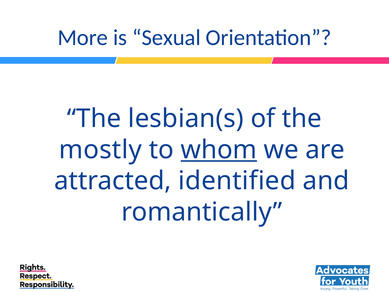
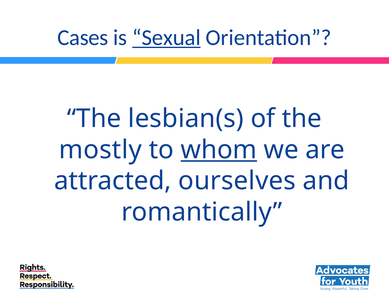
More: More -> Cases (83, 38)
Sexual underline: none -> present (166, 38)
identified: identified -> ourselves (237, 181)
